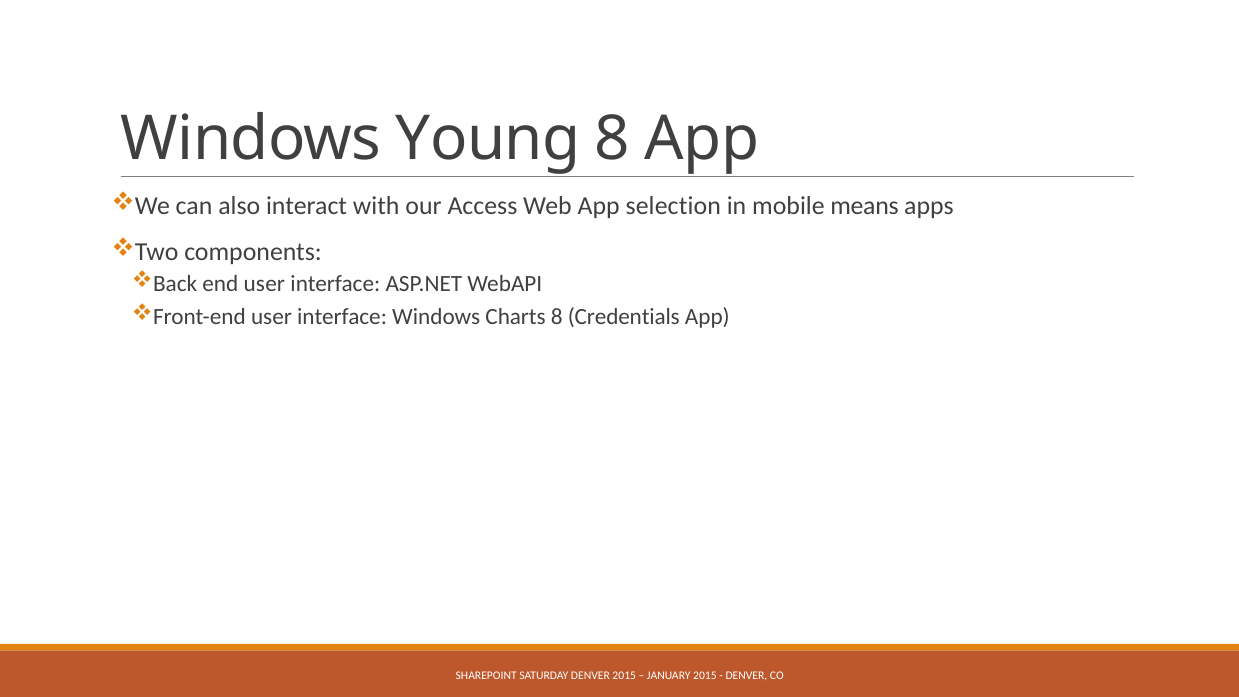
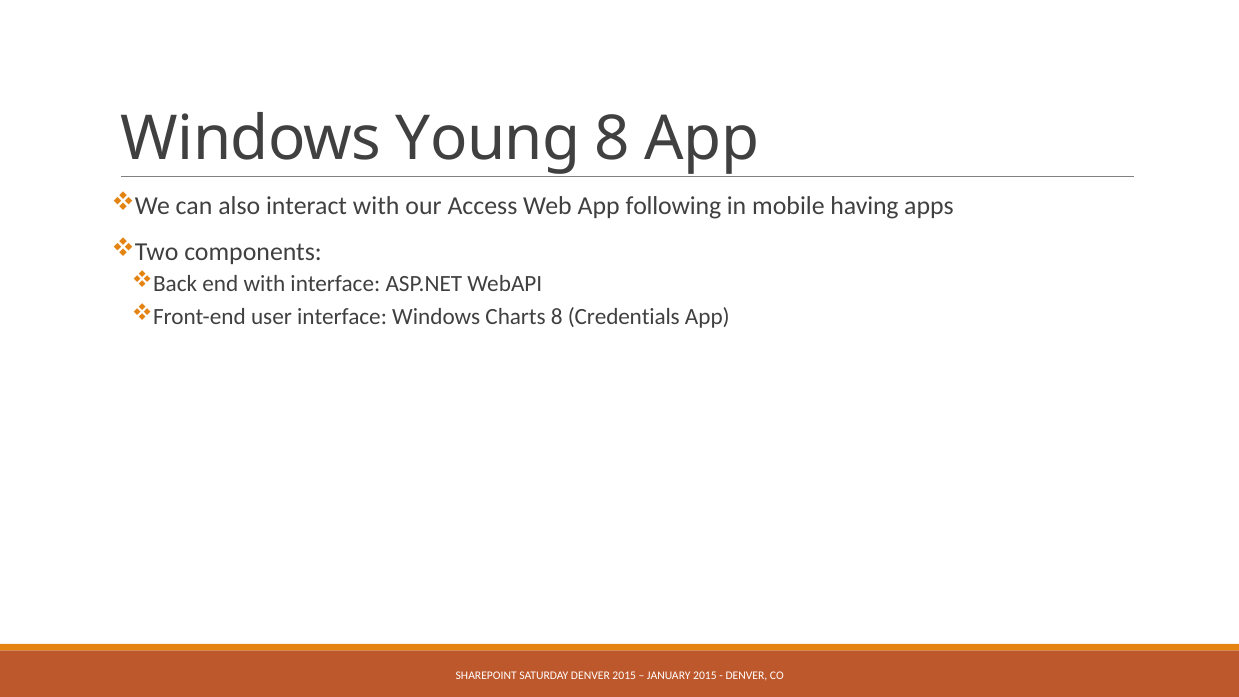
selection: selection -> following (673, 206)
means: means -> having (865, 206)
end user: user -> with (264, 284)
